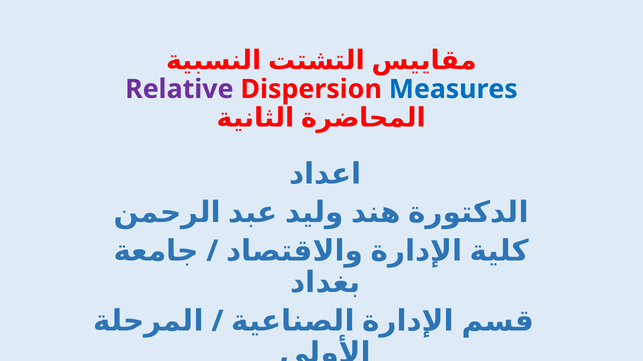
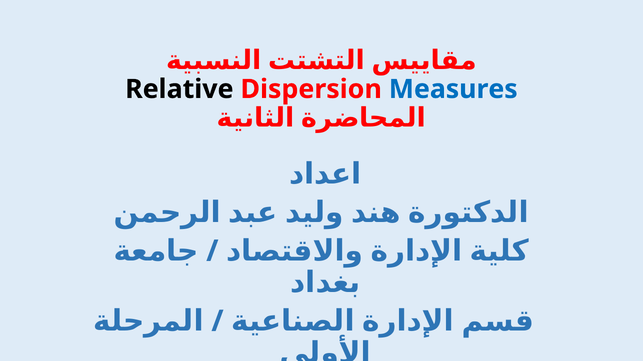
Relative colour: purple -> black (179, 89)
